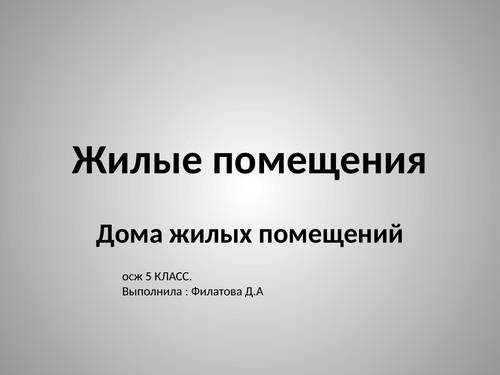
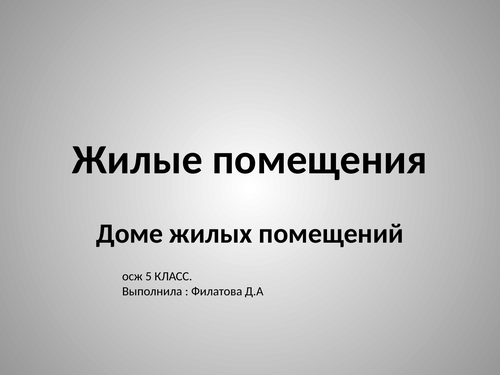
Дома: Дома -> Доме (130, 234)
